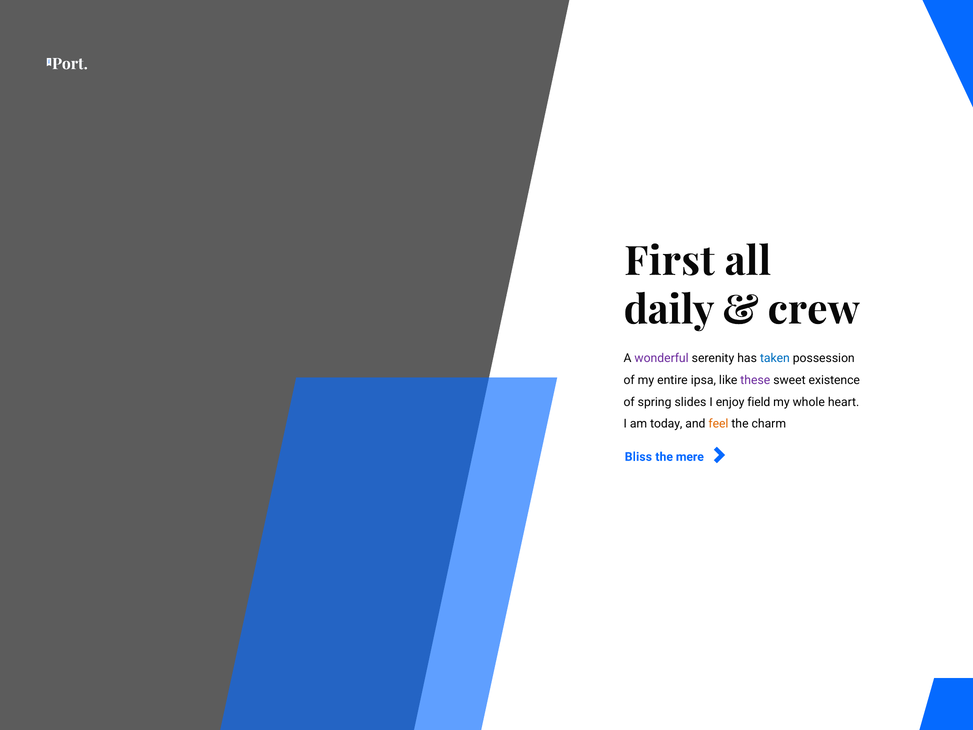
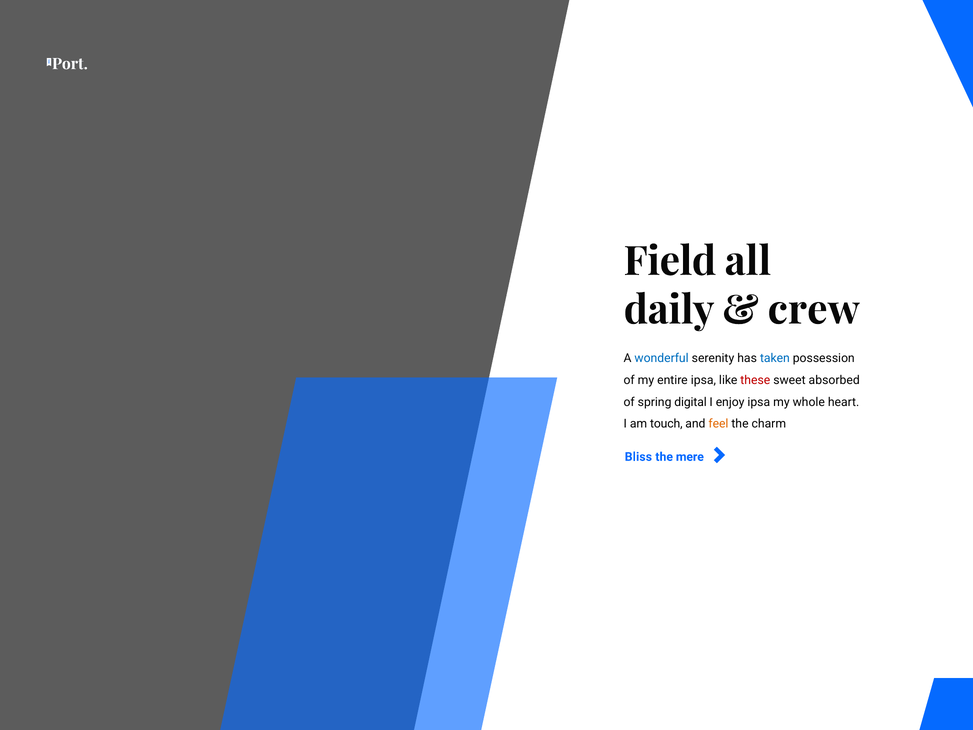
First: First -> Field (670, 261)
wonderful colour: purple -> blue (662, 358)
these colour: purple -> red (755, 380)
existence: existence -> absorbed (834, 380)
slides: slides -> digital (691, 402)
enjoy field: field -> ipsa (759, 402)
today: today -> touch (666, 424)
